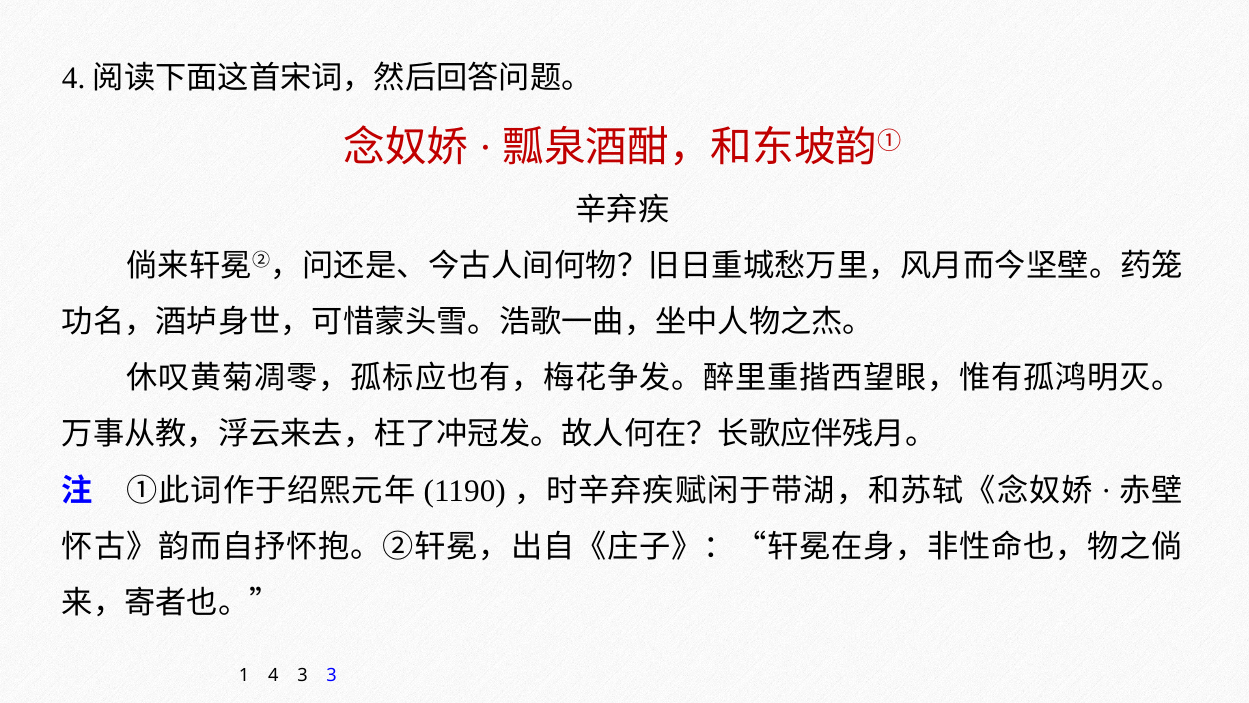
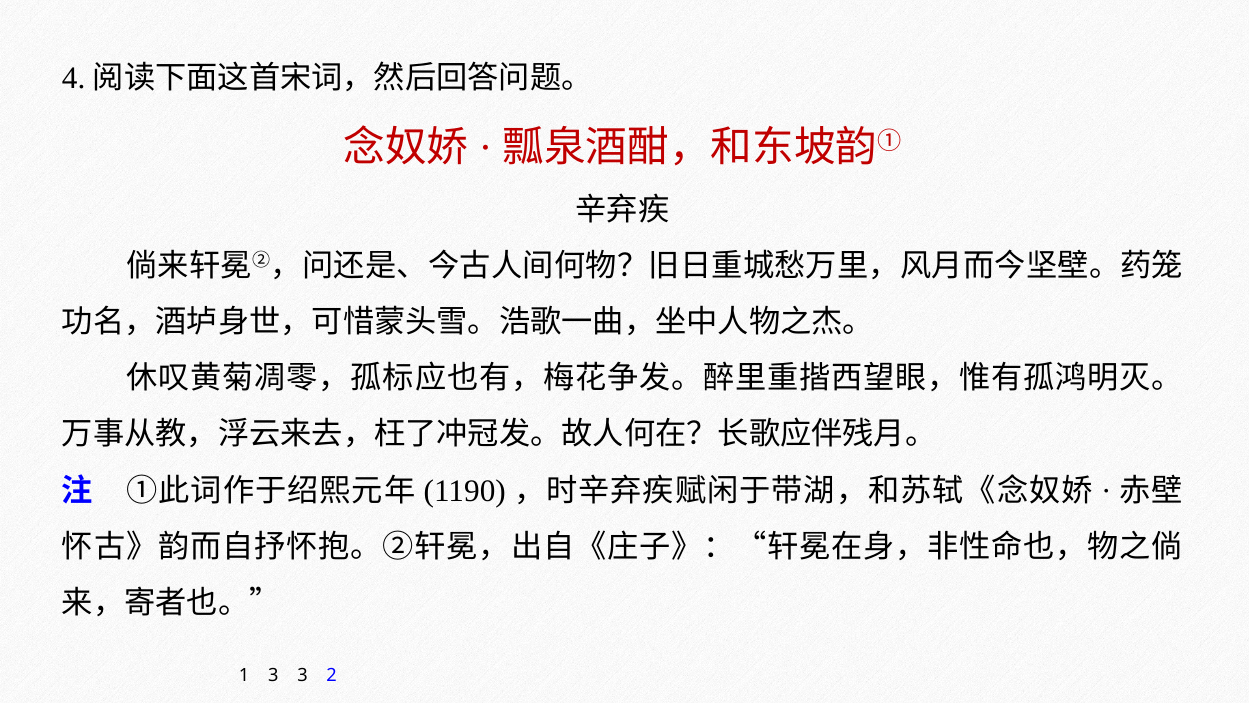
1 4: 4 -> 3 (273, 675)
3 3: 3 -> 2 (332, 675)
